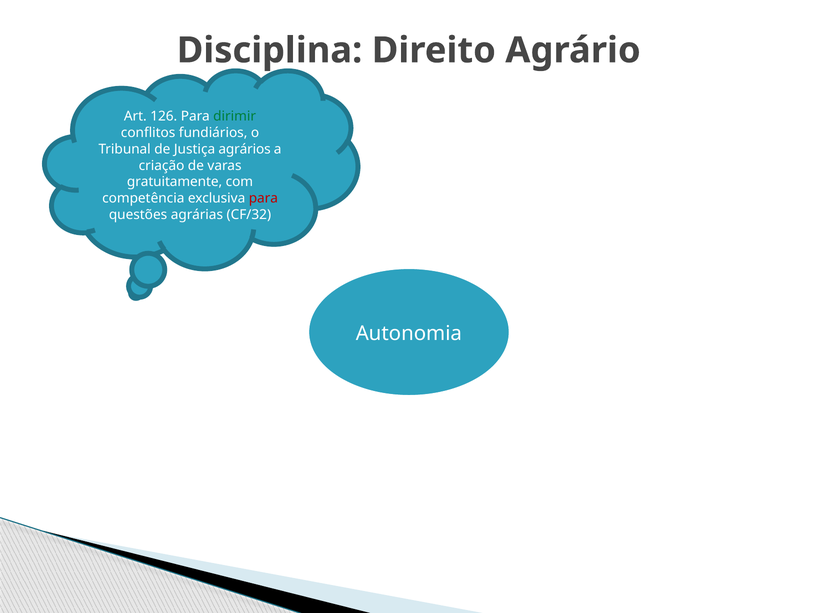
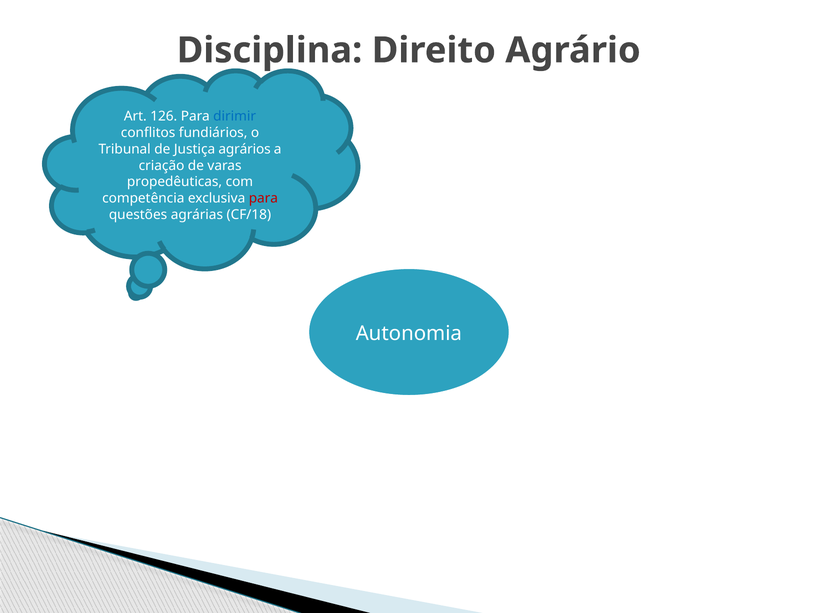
dirimir colour: green -> blue (235, 117)
gratuitamente: gratuitamente -> propedêuticas (175, 182)
CF/32: CF/32 -> CF/18 (249, 215)
